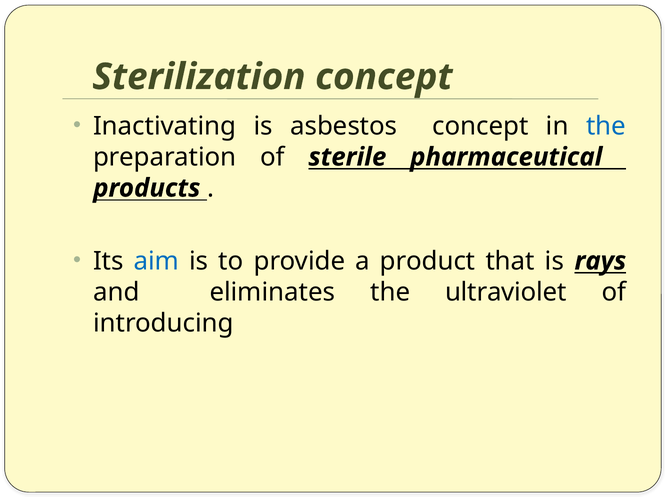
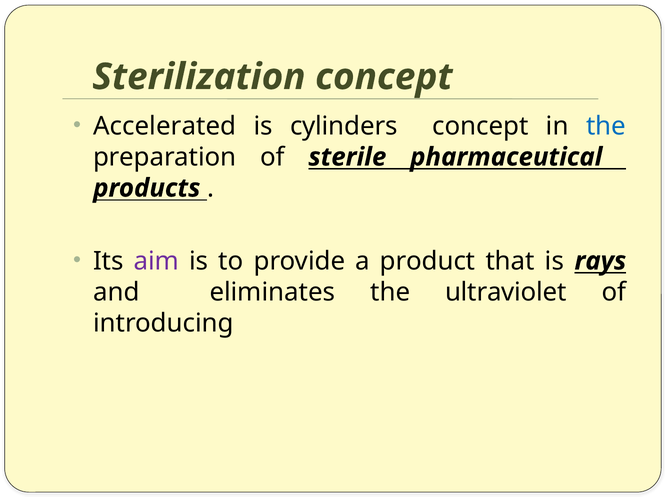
Inactivating: Inactivating -> Accelerated (165, 126)
asbestos: asbestos -> cylinders (344, 126)
aim colour: blue -> purple (156, 261)
